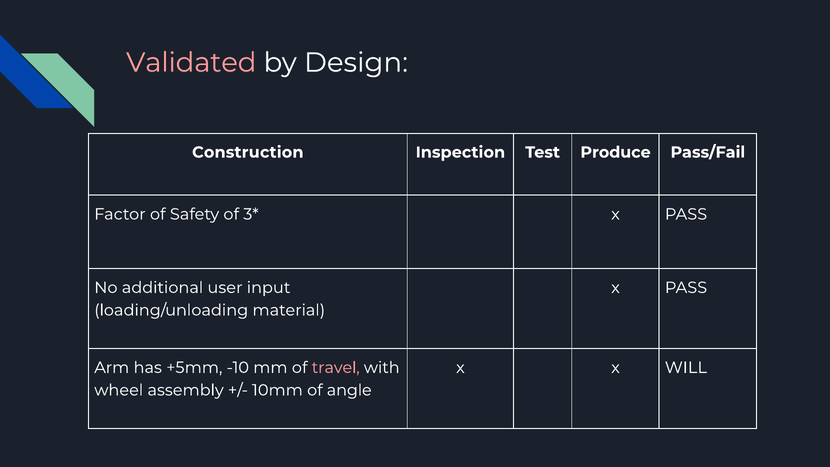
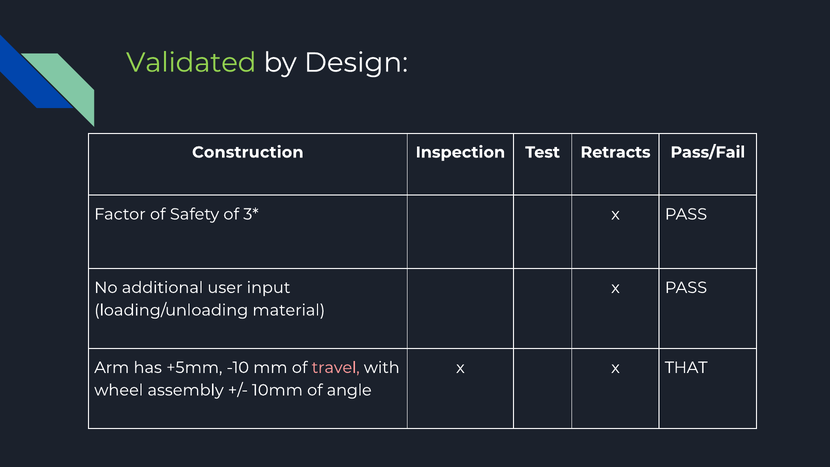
Validated colour: pink -> light green (191, 63)
Produce: Produce -> Retracts (615, 152)
WILL: WILL -> THAT (686, 367)
